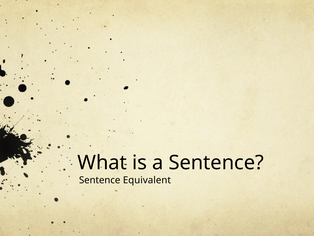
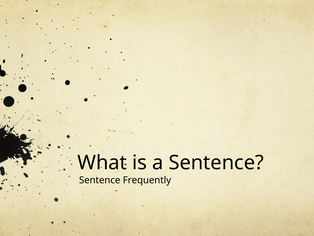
Equivalent: Equivalent -> Frequently (147, 180)
